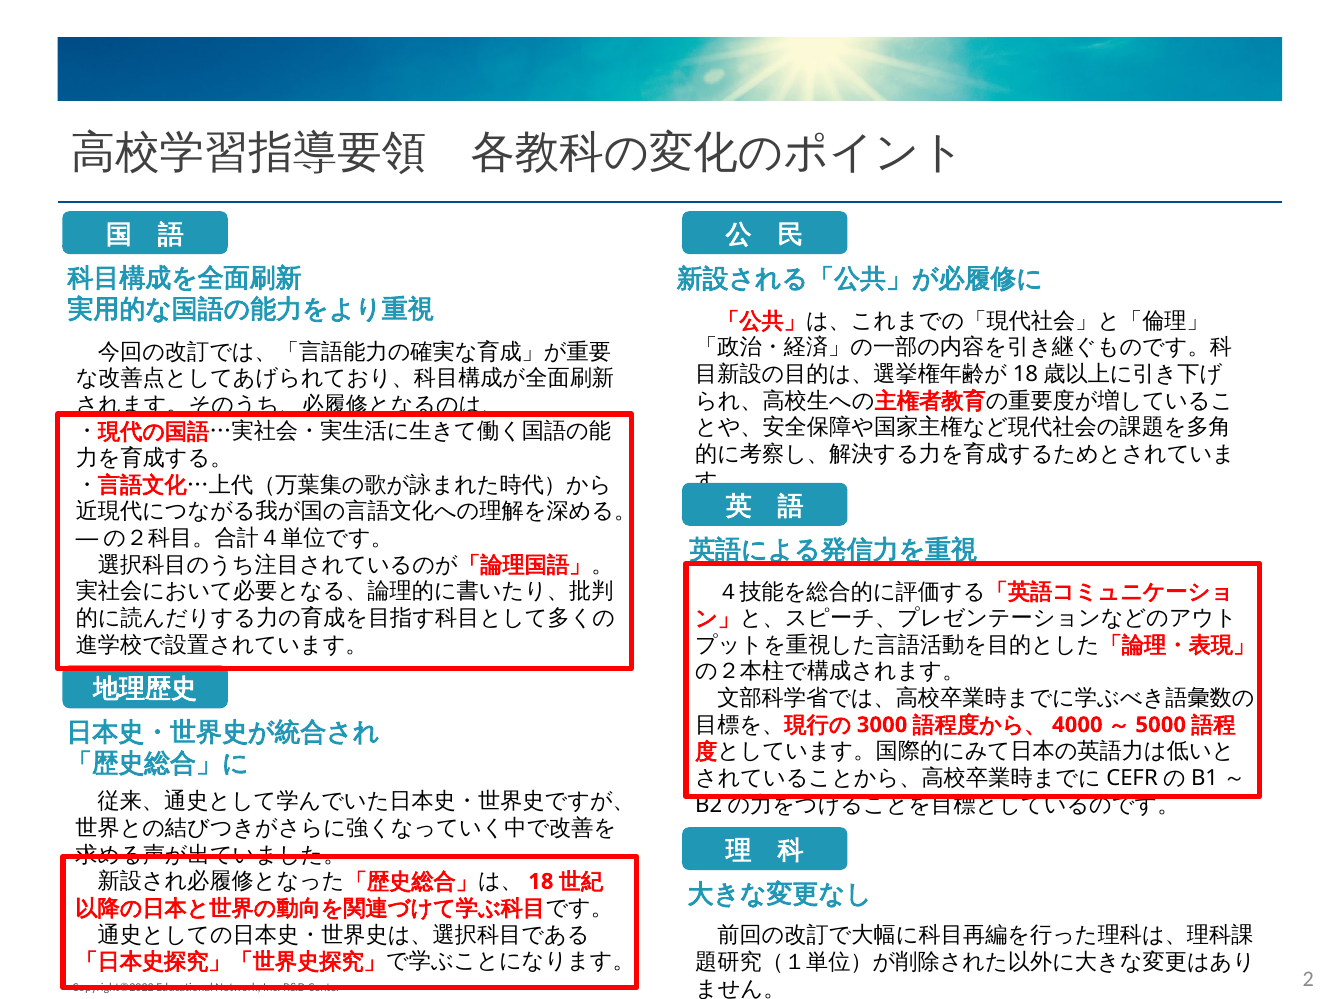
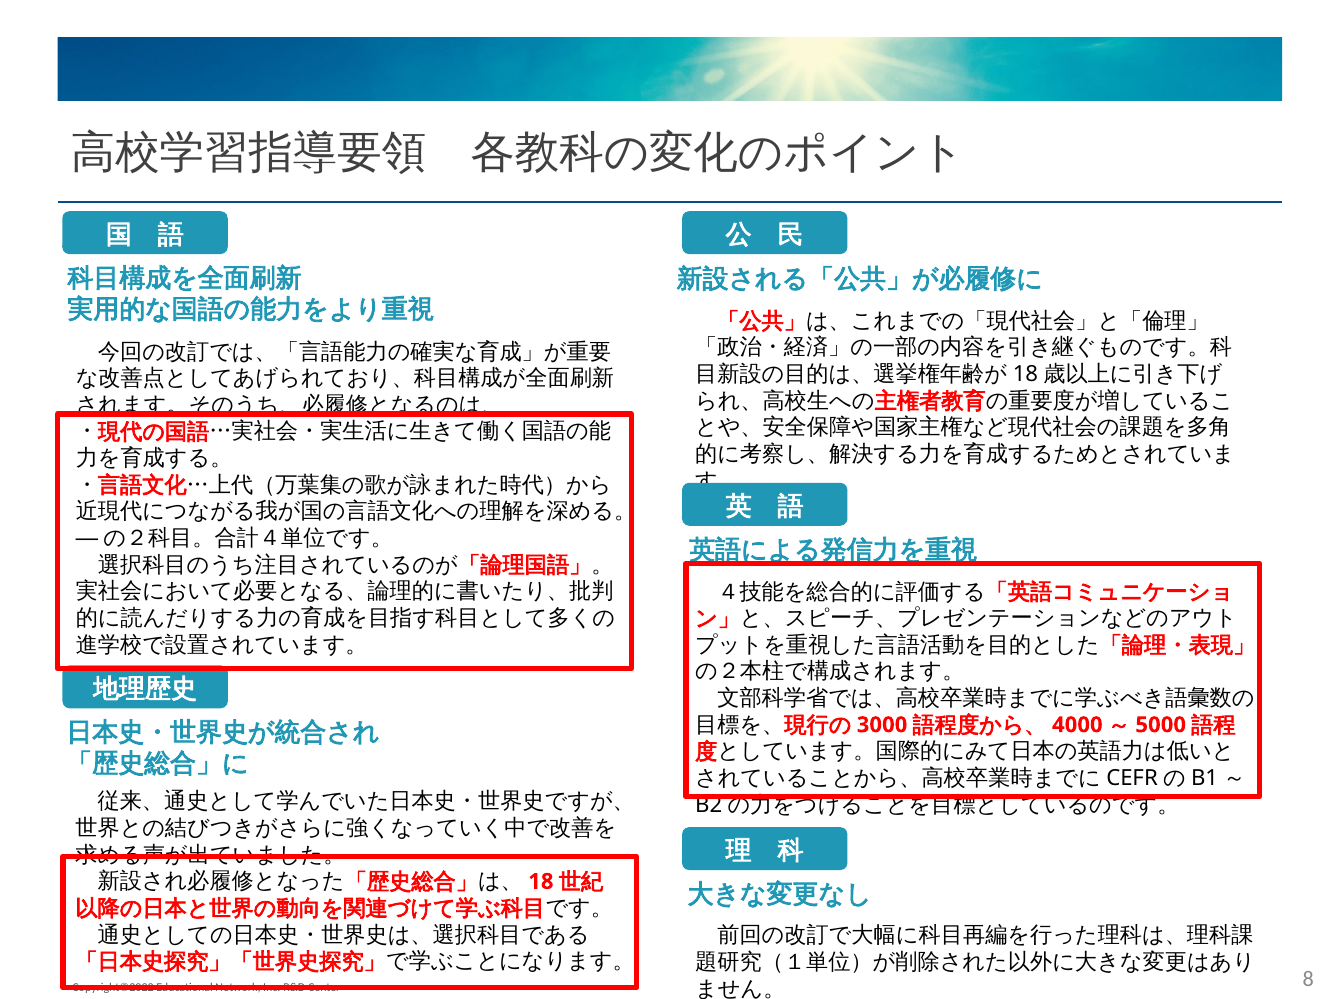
2: 2 -> 8 (1308, 979)
